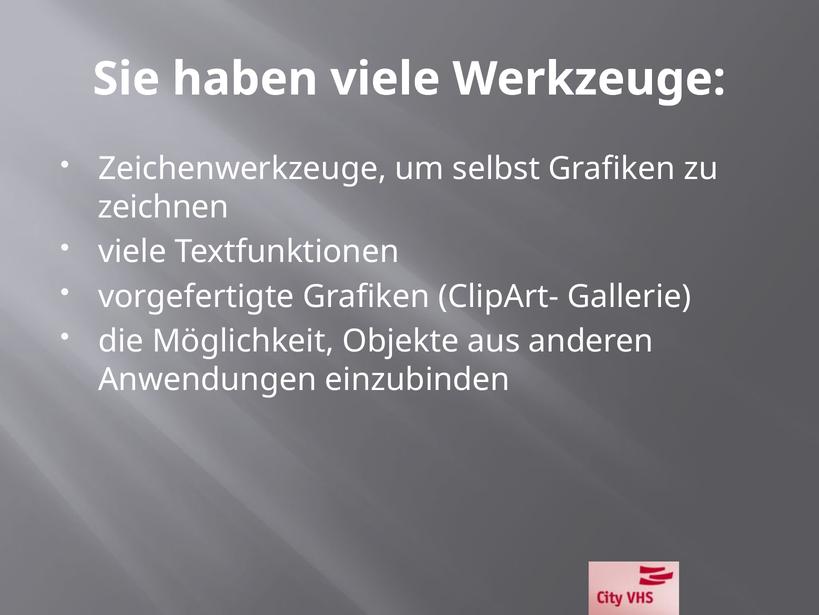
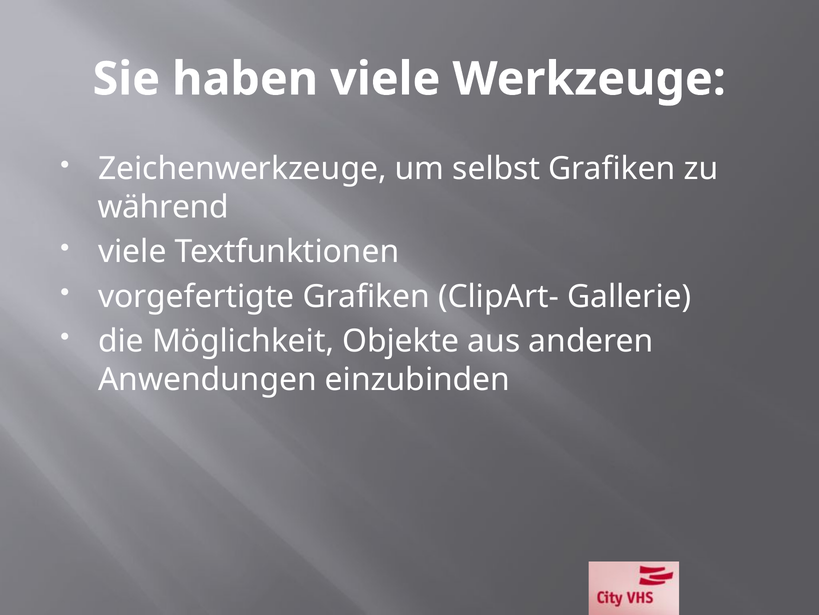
zeichnen: zeichnen -> während (163, 207)
